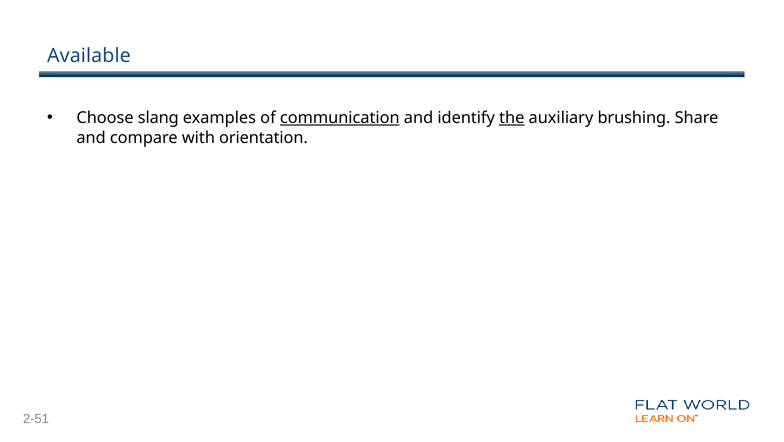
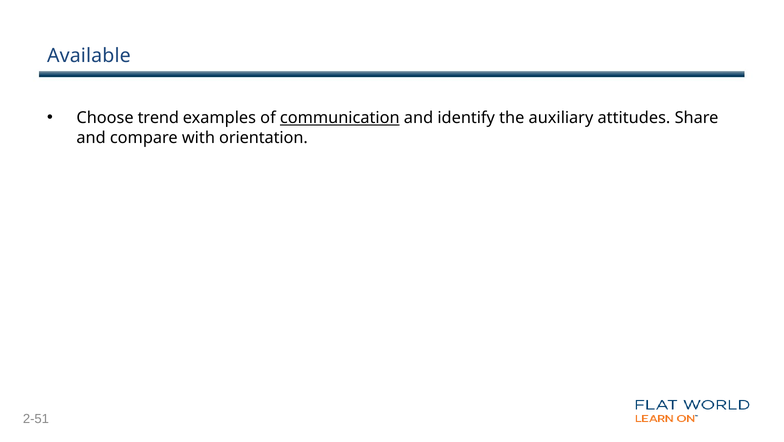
slang: slang -> trend (158, 118)
the underline: present -> none (512, 118)
brushing: brushing -> attitudes (634, 118)
